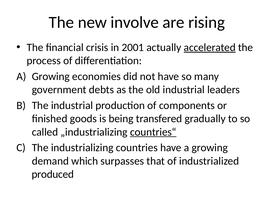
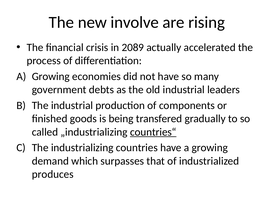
2001: 2001 -> 2089 (133, 47)
accelerated underline: present -> none (210, 47)
produced: produced -> produces (53, 174)
